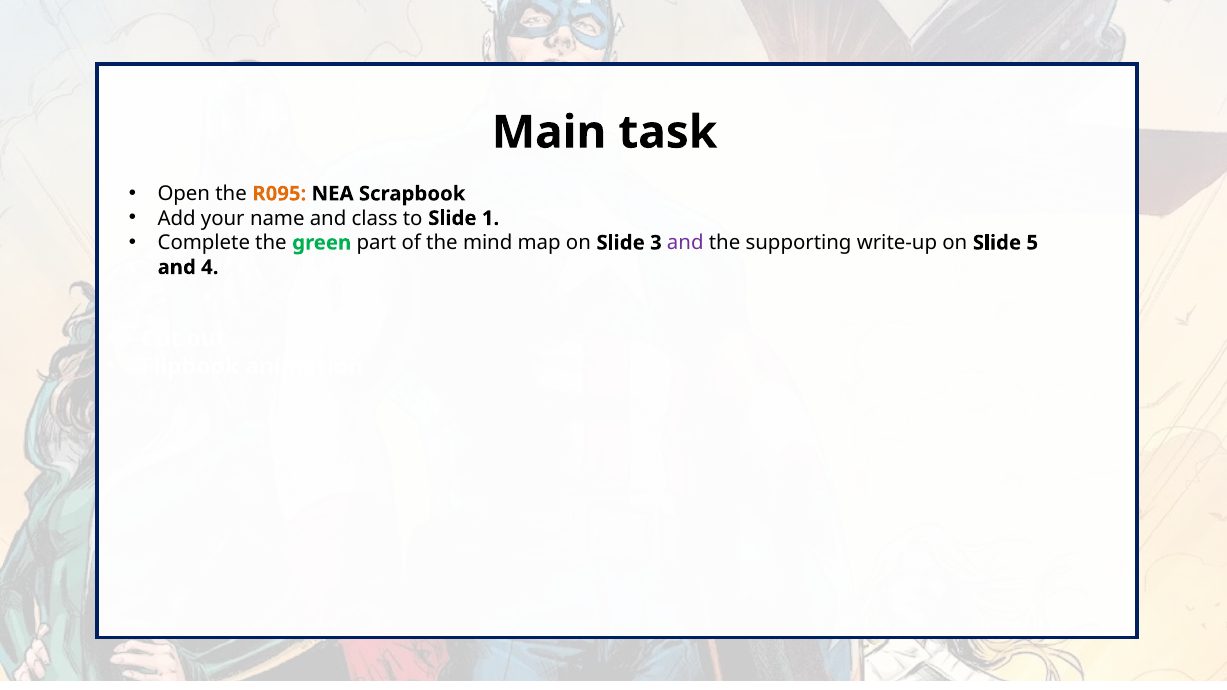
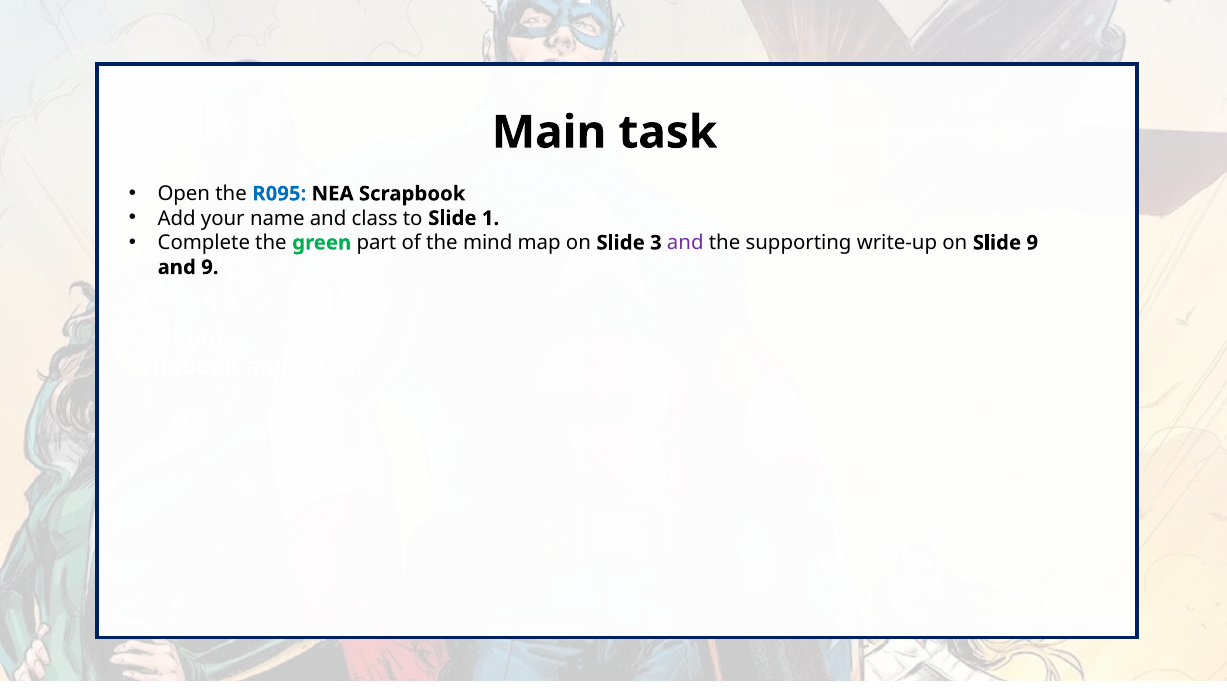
R095 colour: orange -> blue (279, 194)
Slide 5: 5 -> 9 (1032, 243)
and 4: 4 -> 9 (210, 267)
